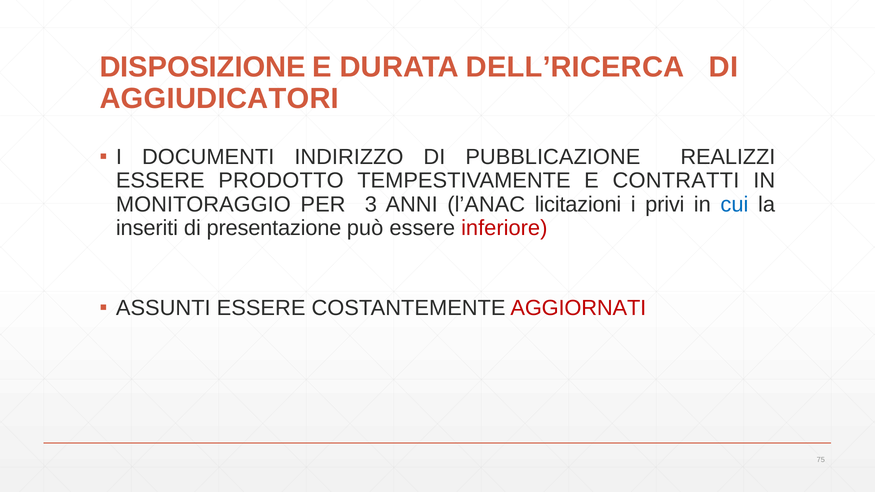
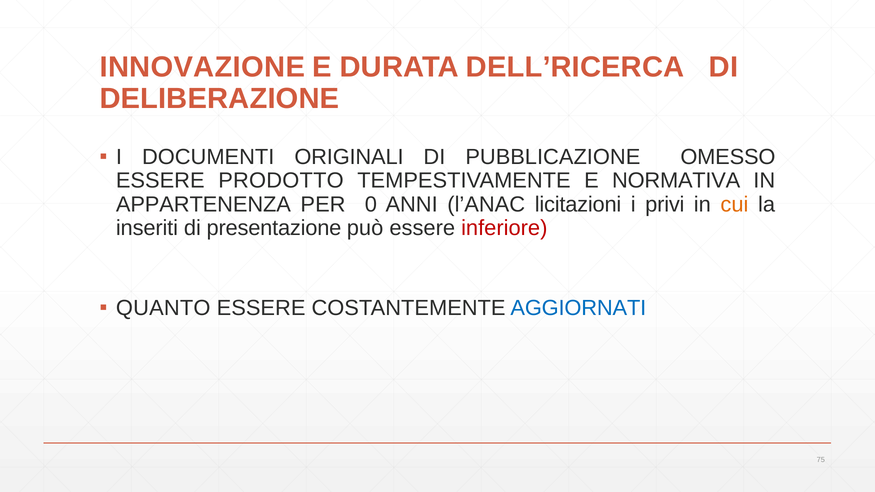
DISPOSIZIONE: DISPOSIZIONE -> INNOVAZIONE (202, 67)
AGGIUDICATORI: AGGIUDICATORI -> DELIBERAZIONE (219, 99)
INDIRIZZO: INDIRIZZO -> ORIGINALI (349, 157)
REALIZZI: REALIZZI -> OMESSO (728, 157)
CONTRATTI: CONTRATTI -> NORMATIVA (676, 181)
MONITORAGGIO: MONITORAGGIO -> APPARTENENZA (203, 204)
3: 3 -> 0 (371, 204)
cui colour: blue -> orange (734, 204)
ASSUNTI: ASSUNTI -> QUANTO (163, 308)
AGGIORNATI colour: red -> blue (578, 308)
